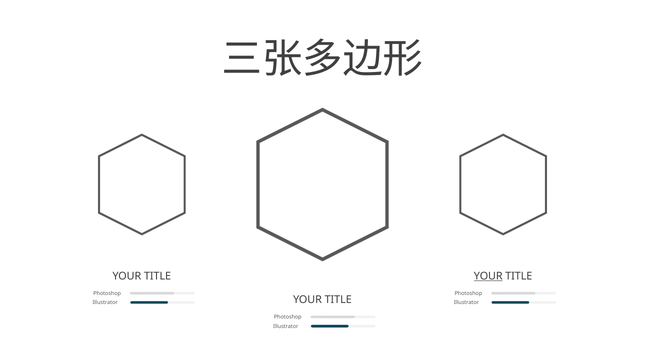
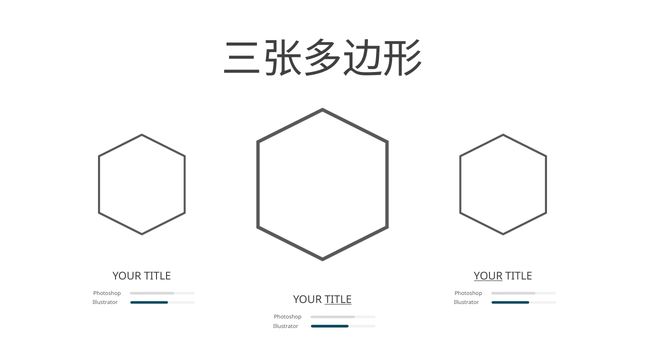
TITLE underline: none -> present (338, 300)
